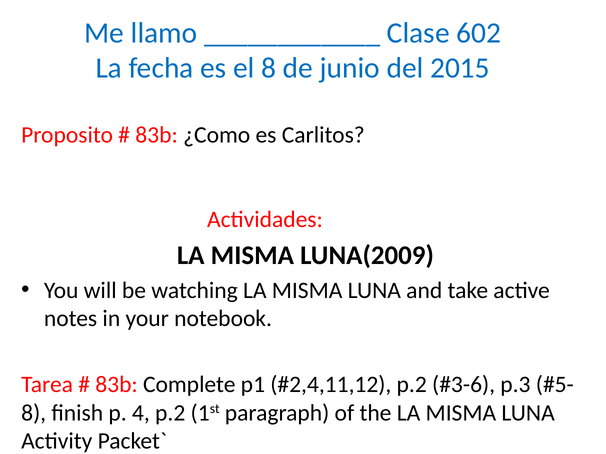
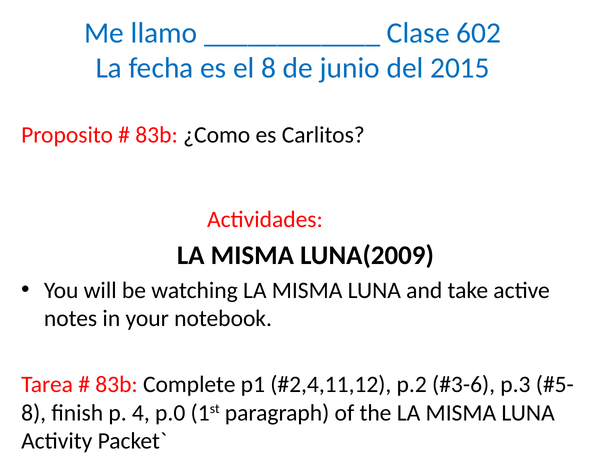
4 p.2: p.2 -> p.0 (170, 413)
